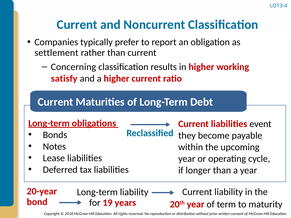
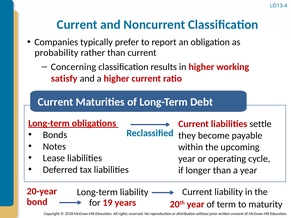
settlement: settlement -> probability (56, 53)
event: event -> settle (260, 124)
